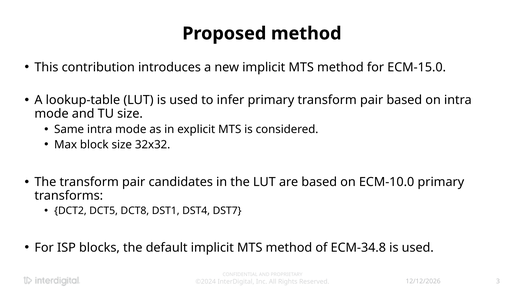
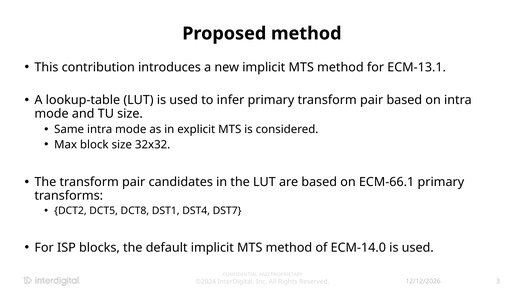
ECM-15.0: ECM-15.0 -> ECM-13.1 (417, 67)
ECM-10.0: ECM-10.0 -> ECM-66.1 (387, 182)
ECM-34.8: ECM-34.8 -> ECM-14.0 (358, 248)
